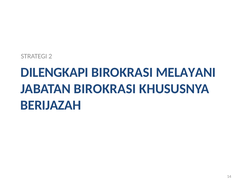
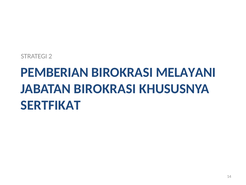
DILENGKAPI: DILENGKAPI -> PEMBERIAN (54, 72)
BERIJAZAH: BERIJAZAH -> SERTFIKAT (51, 105)
